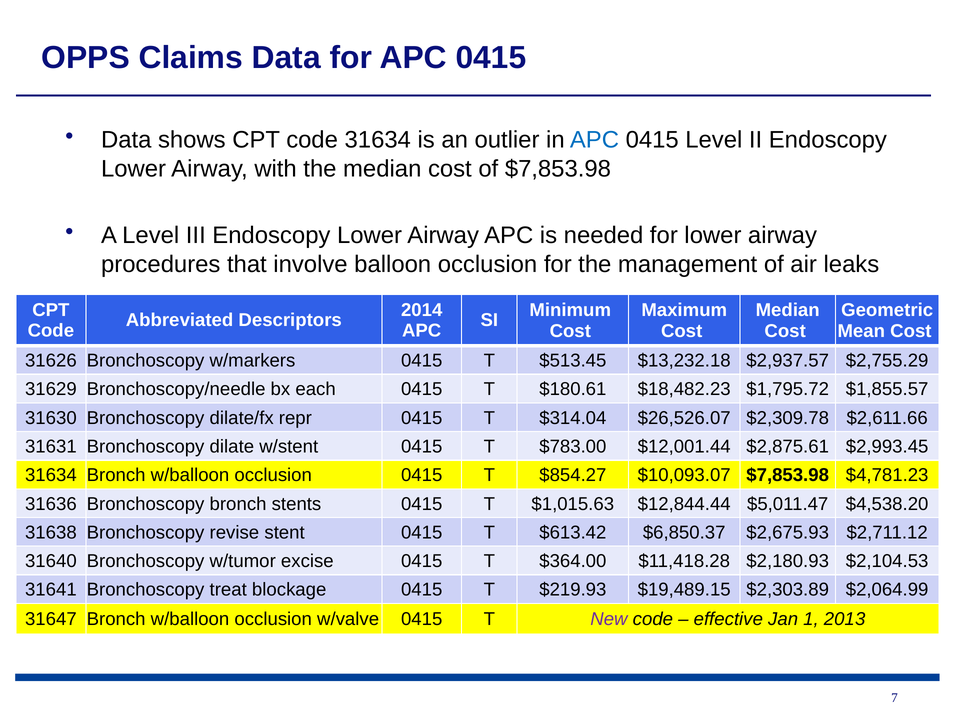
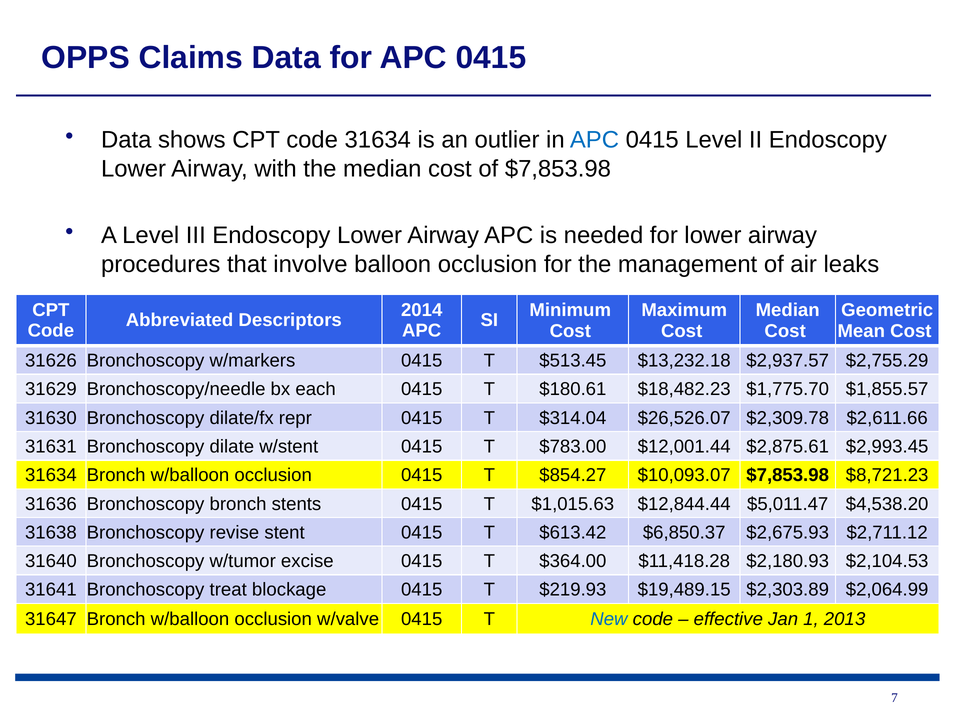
$1,795.72: $1,795.72 -> $1,775.70 (788, 389)
$4,781.23: $4,781.23 -> $8,721.23 (887, 475)
New colour: purple -> blue (609, 619)
